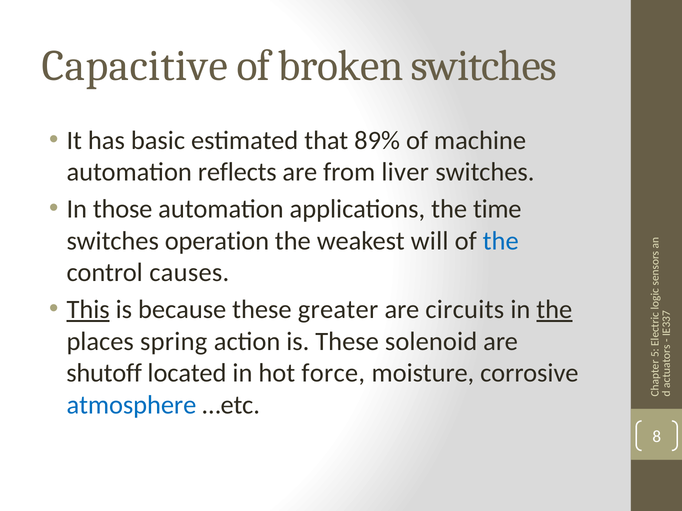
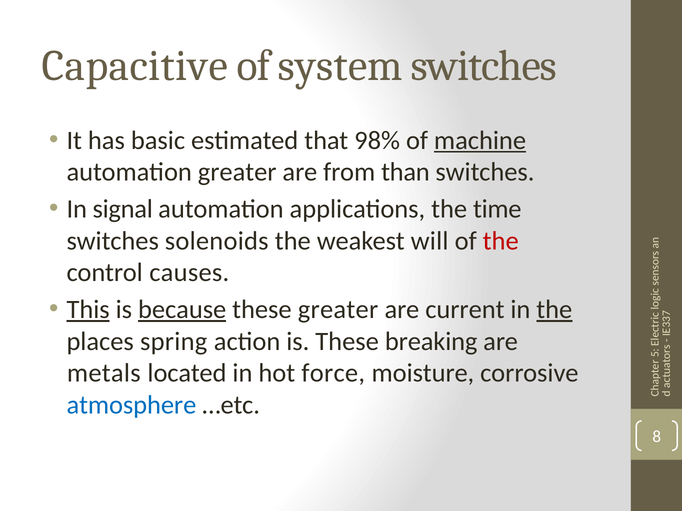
broken: broken -> system (340, 66)
89%: 89% -> 98% (377, 140)
machine underline: none -> present (480, 140)
automation reflects: reflects -> greater (237, 172)
liver: liver -> than (405, 172)
those: those -> signal (123, 209)
operation: operation -> solenoids (217, 241)
the colour: blue -> red (501, 241)
because underline: none -> present (182, 310)
circuits: circuits -> current (465, 310)
solenoid: solenoid -> breaking (431, 342)
shutoff: shutoff -> metals (104, 373)
